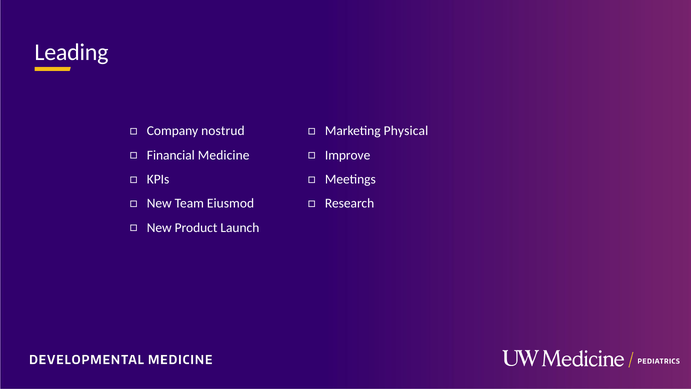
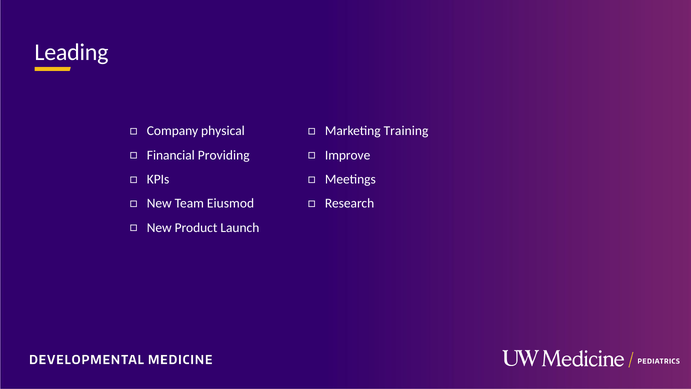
nostrud: nostrud -> physical (223, 131)
Physical: Physical -> Training (406, 131)
Medicine: Medicine -> Providing (224, 155)
